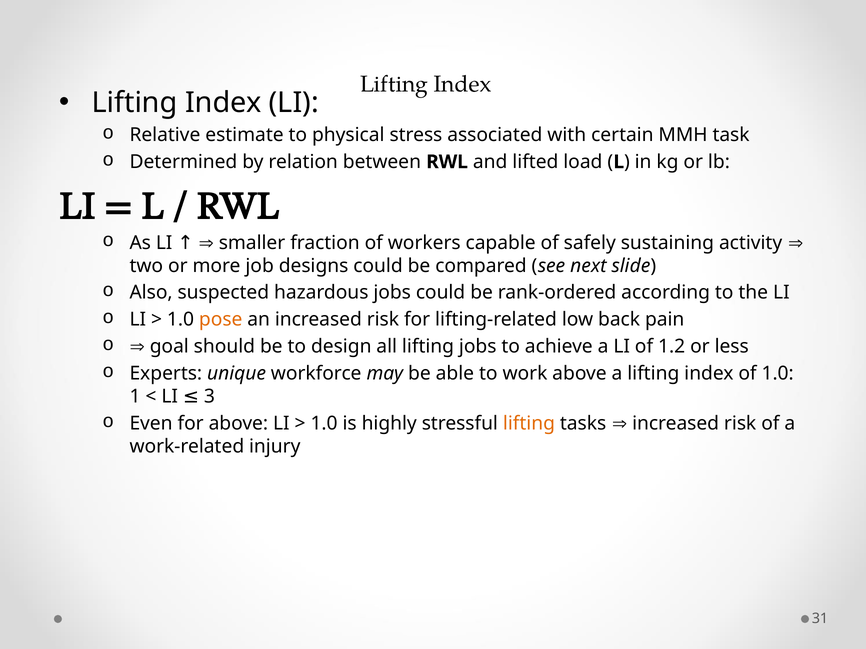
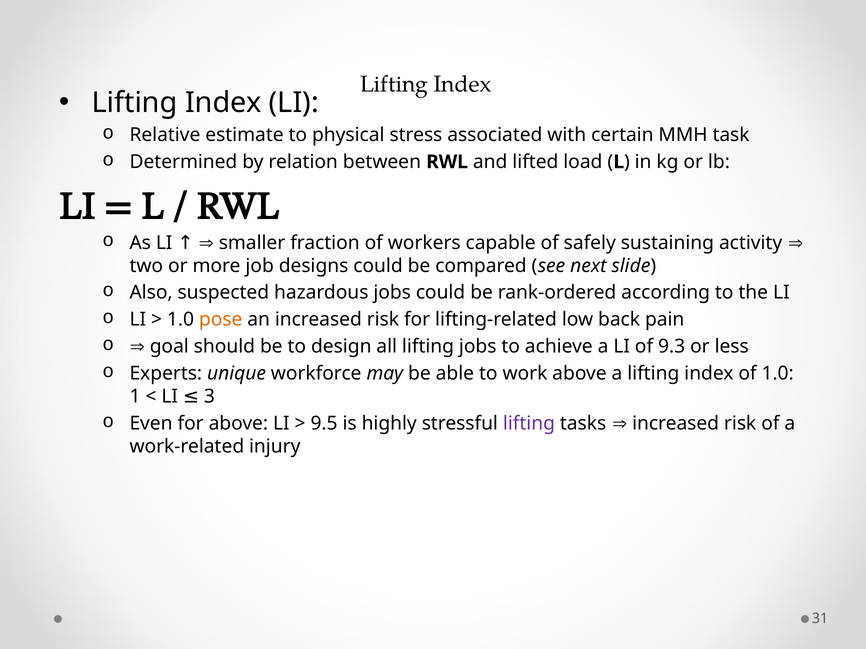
1.2: 1.2 -> 9.3 (672, 347)
1.0: 1.0 -> 9.5 (324, 424)
lifting colour: orange -> purple (529, 424)
